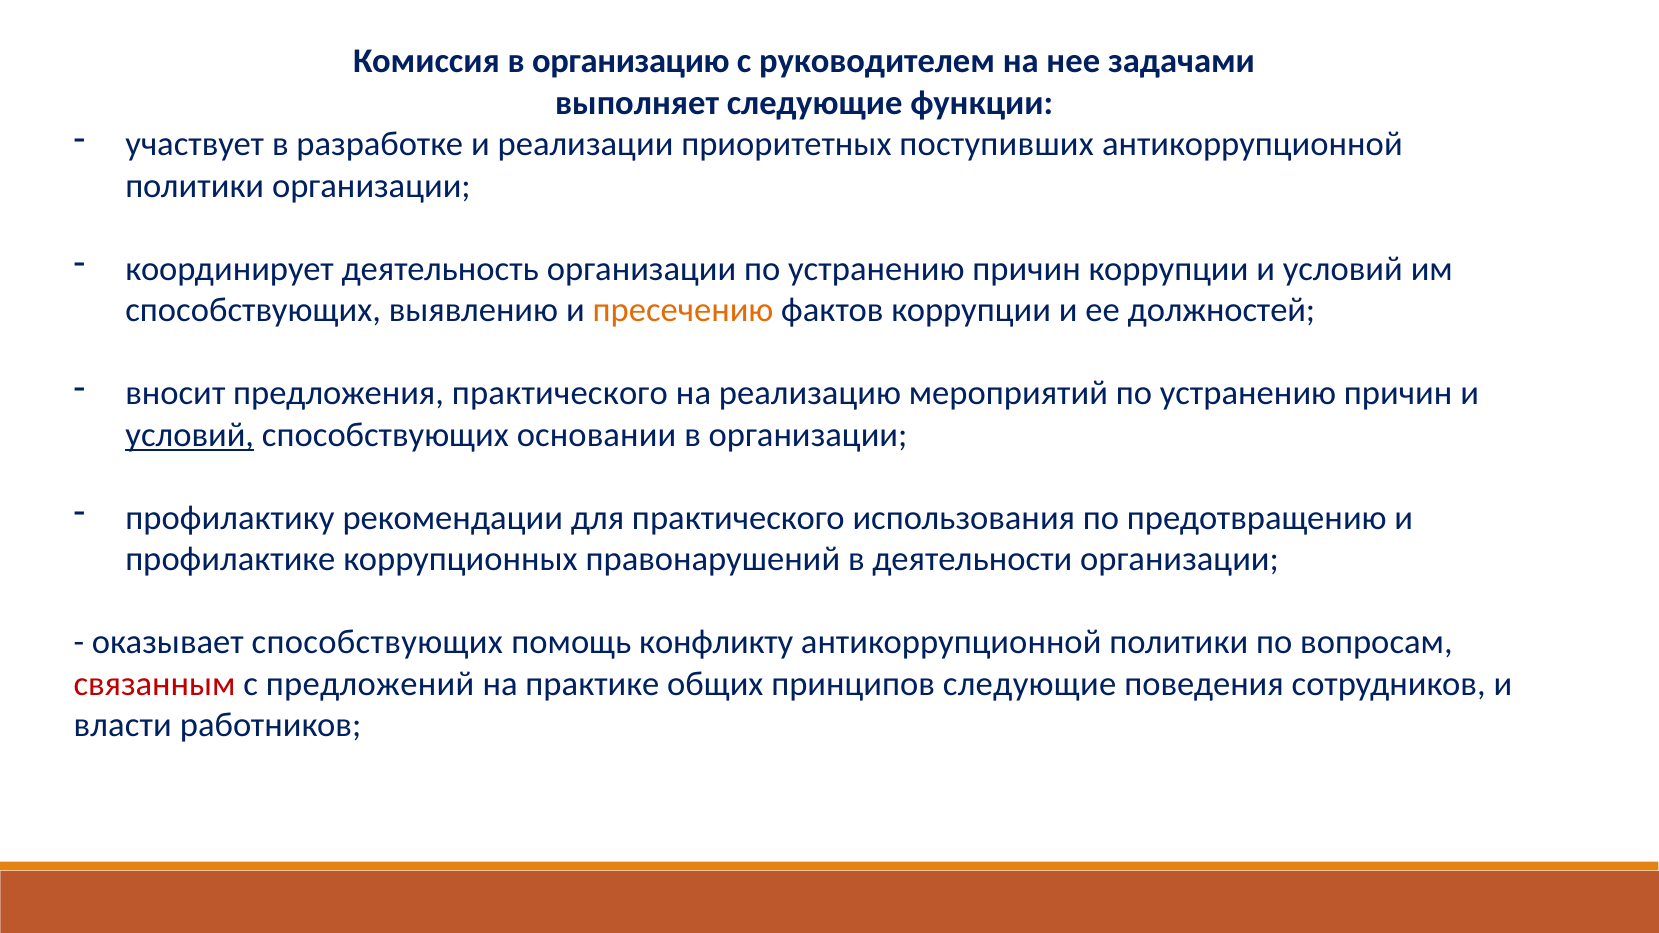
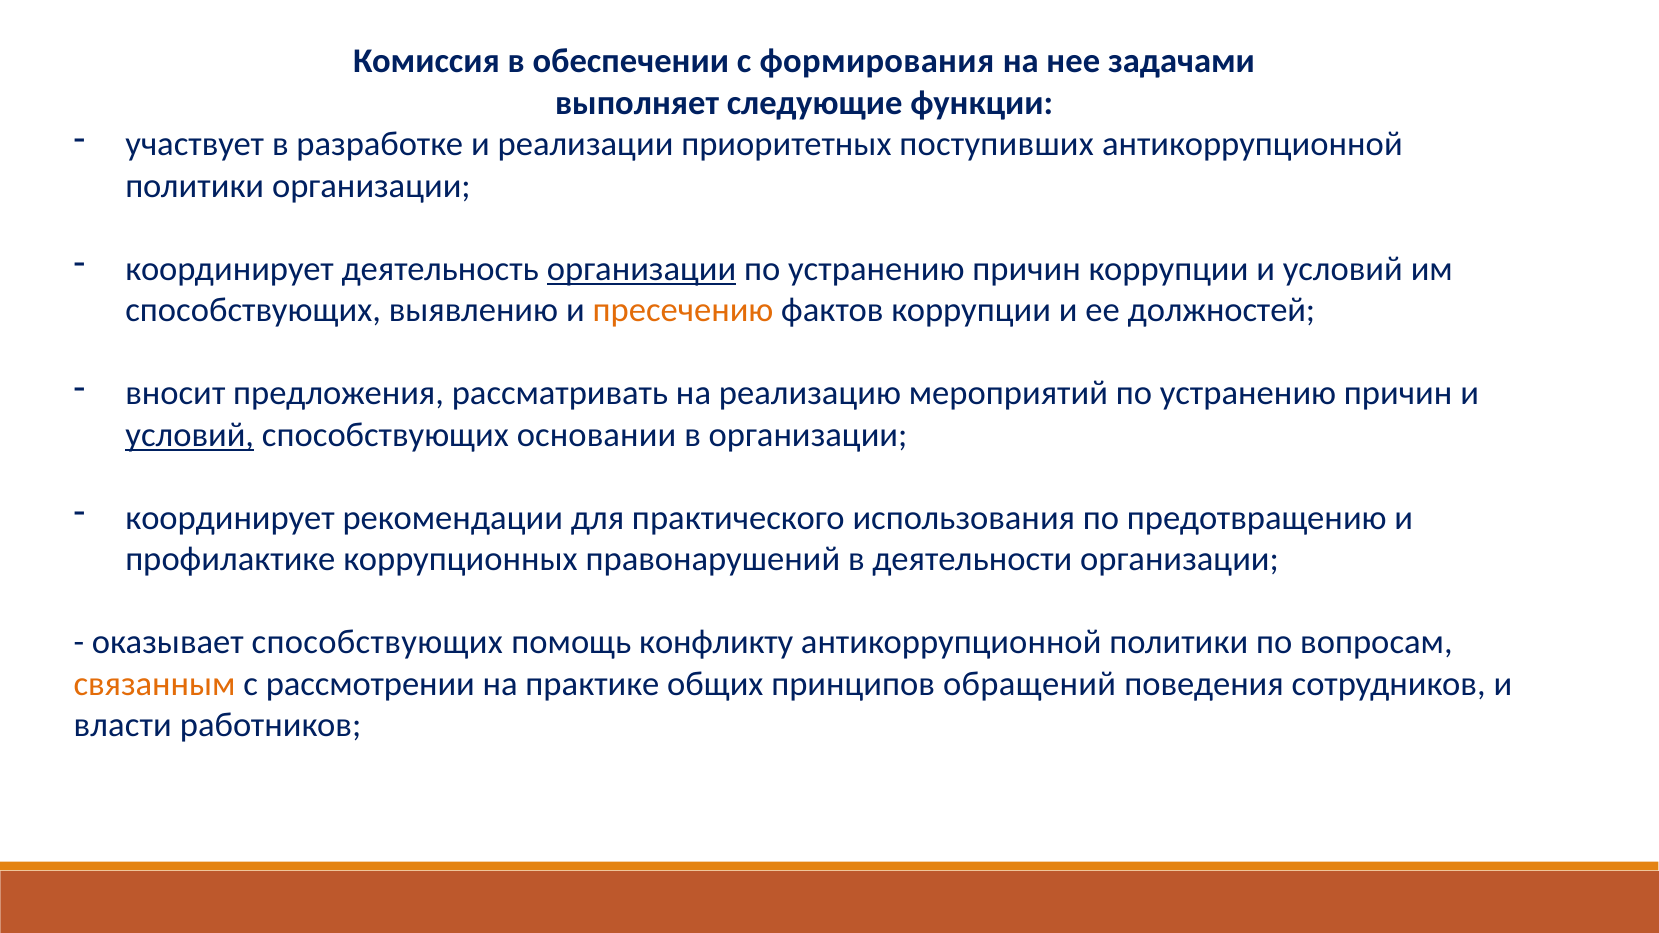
организацию: организацию -> обеспечении (631, 61)
руководителем: руководителем -> формирования (877, 61)
организации underline: none -> present (642, 269)
предложения практического: практического -> рассматривать (560, 393)
профилактику: профилактику -> координирует (230, 518)
связанным colour: red -> orange (155, 684)
предложений: предложений -> рассмотрении (370, 684)
принципов следующие: следующие -> обращений (1030, 684)
